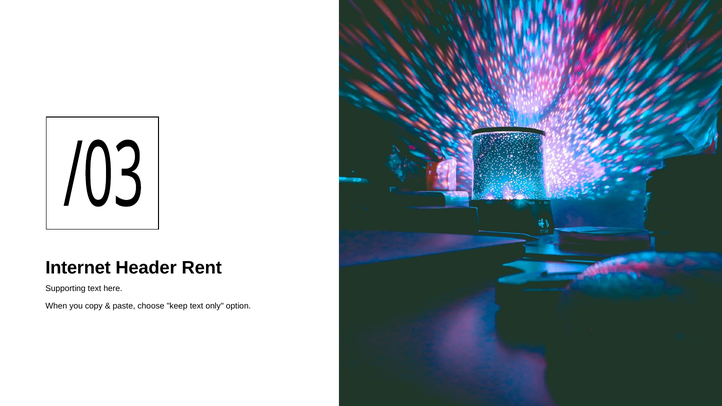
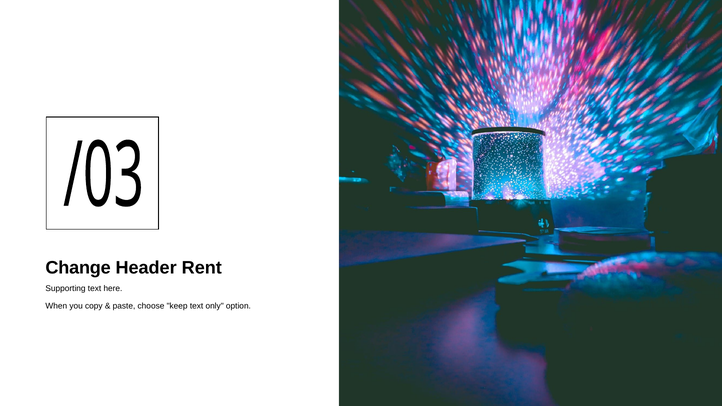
Internet: Internet -> Change (78, 268)
